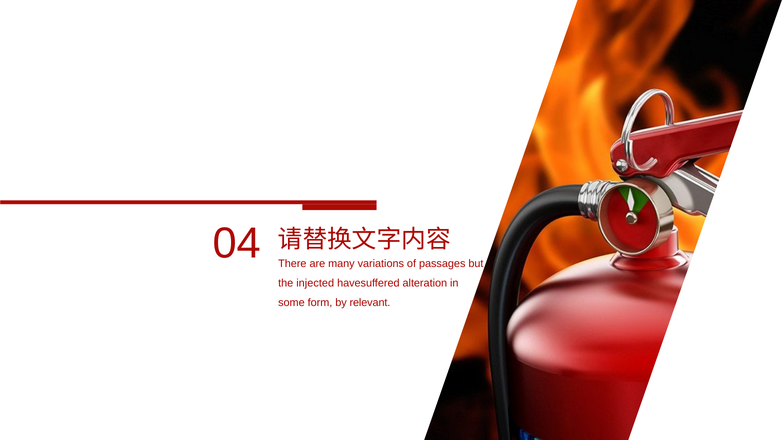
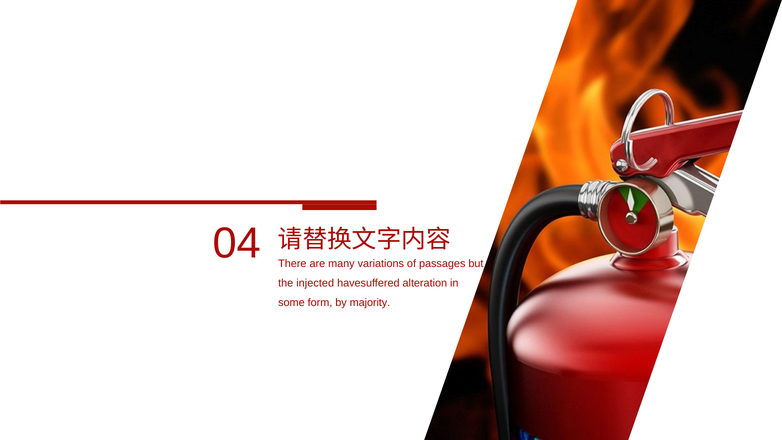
relevant: relevant -> majority (370, 302)
